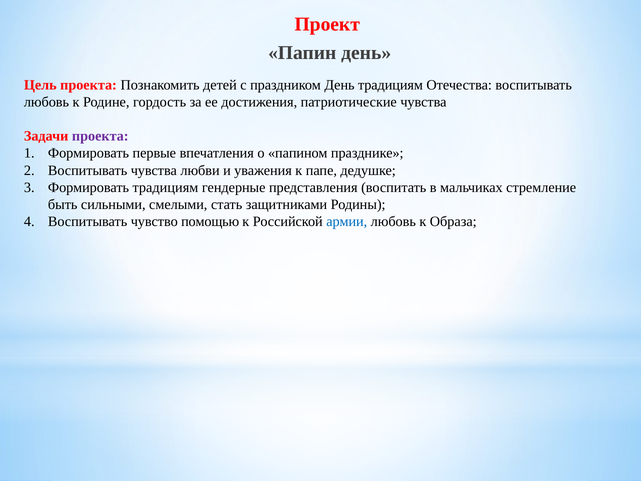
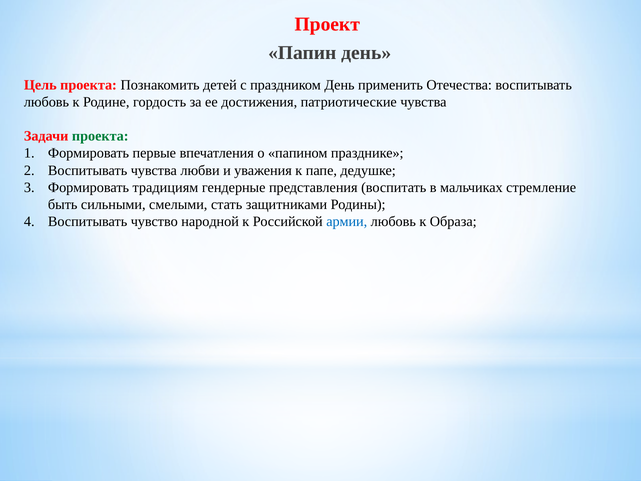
День традициям: традициям -> применить (391, 85)
проекта colour: purple -> green (100, 136)
помощью: помощью -> народной (210, 221)
